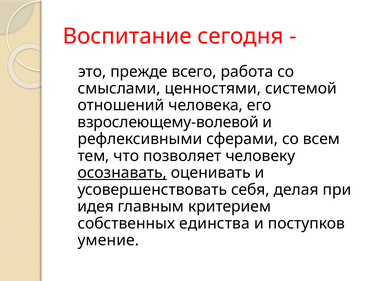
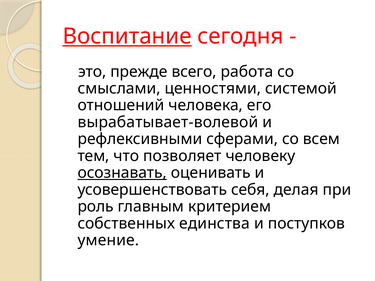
Воспитание underline: none -> present (127, 36)
взрослеющему-волевой: взрослеющему-волевой -> вырабатывает-волевой (168, 122)
идея: идея -> роль (96, 207)
